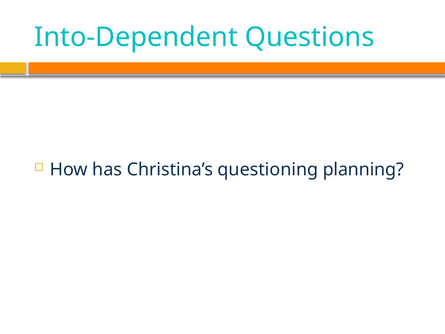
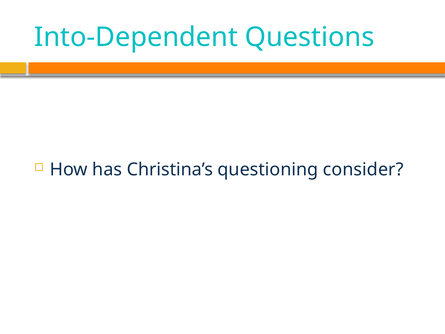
planning: planning -> consider (363, 170)
